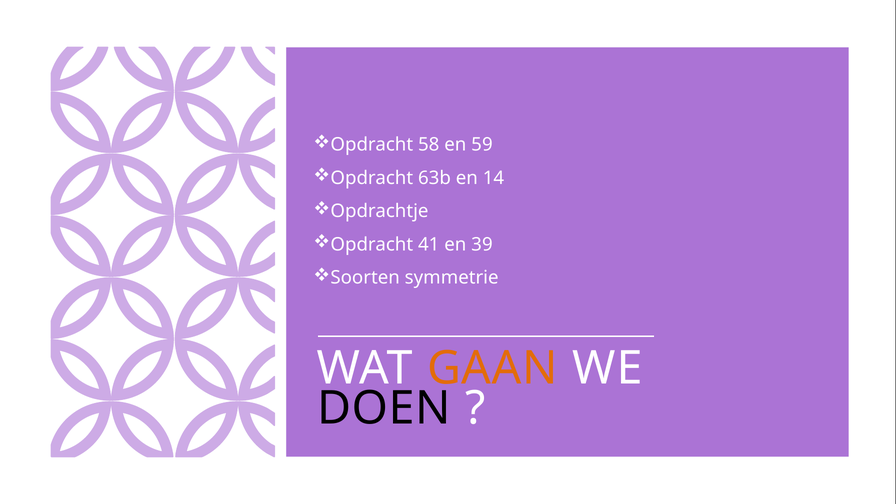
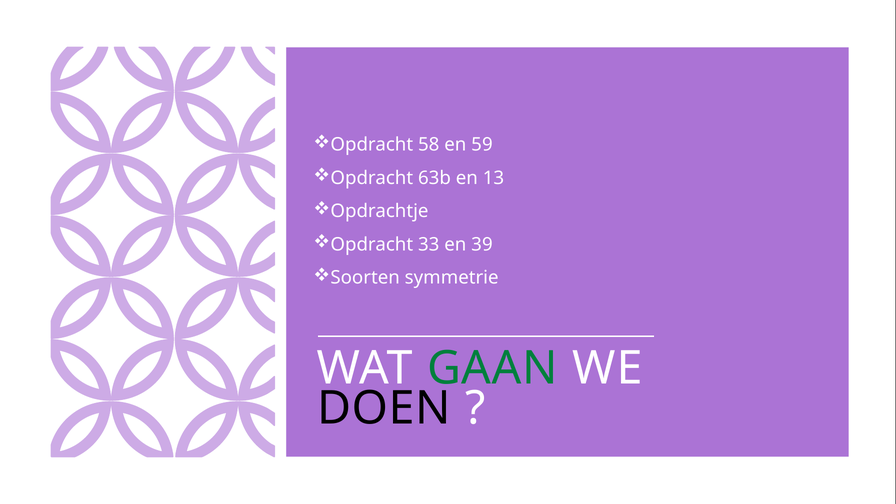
14: 14 -> 13 (493, 178)
41: 41 -> 33 (429, 244)
GAAN colour: orange -> green (492, 368)
